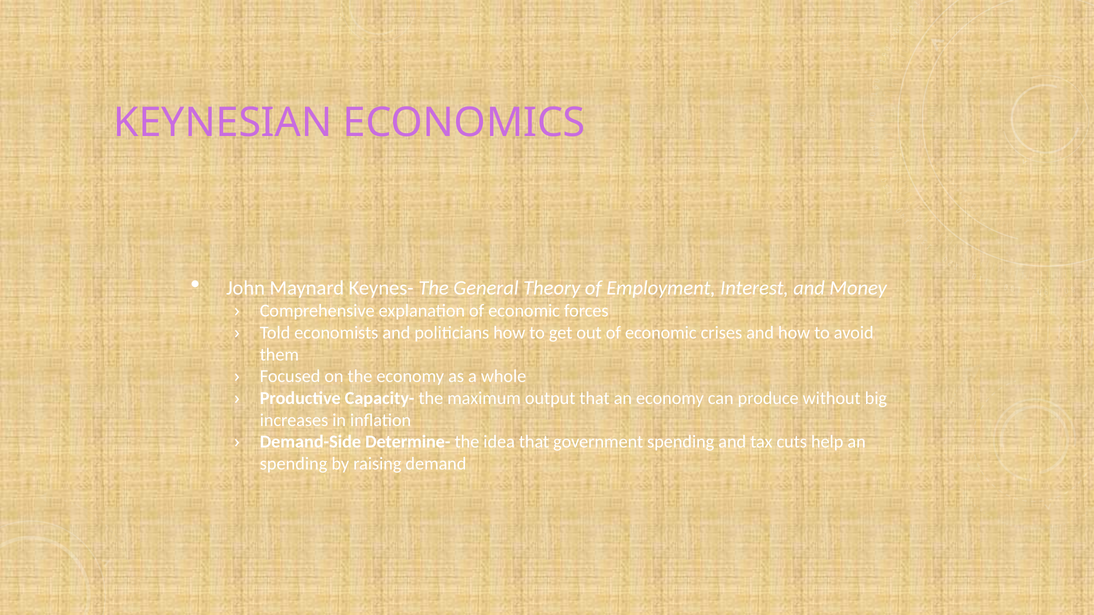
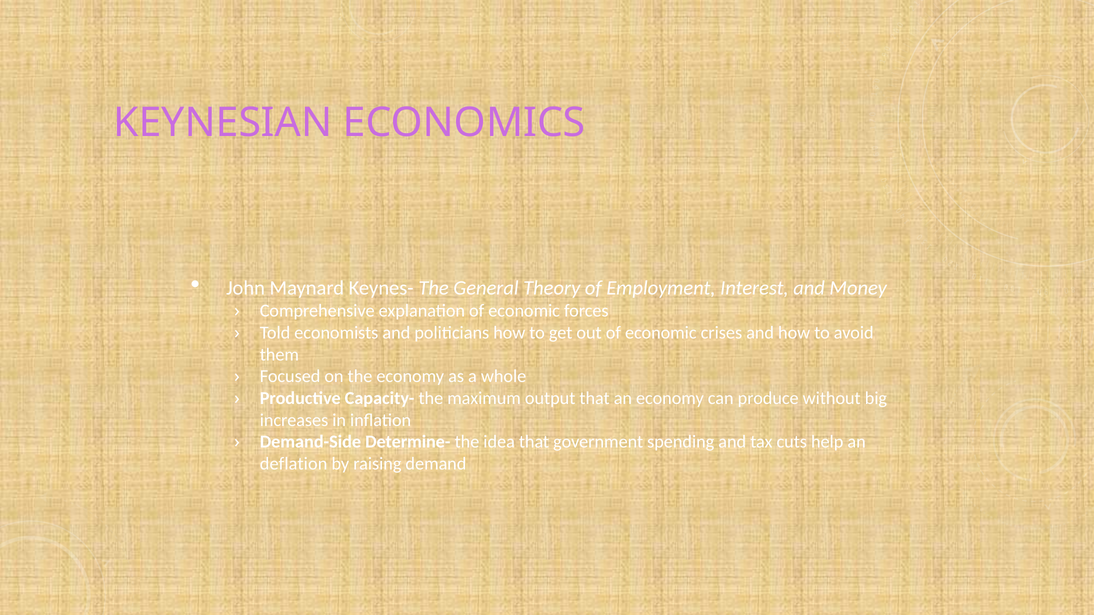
spending: spending -> deflation (294, 464)
